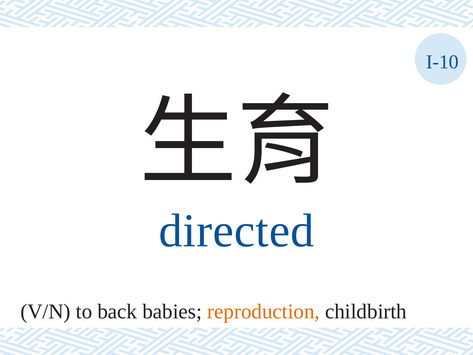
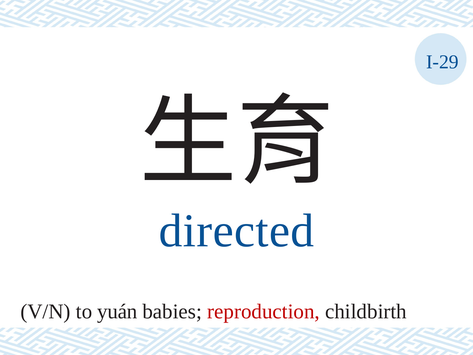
I-10: I-10 -> I-29 (442, 62)
back: back -> yuán (117, 311)
reproduction colour: orange -> red (264, 311)
